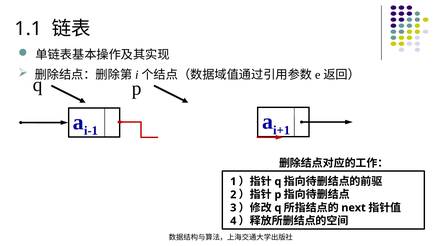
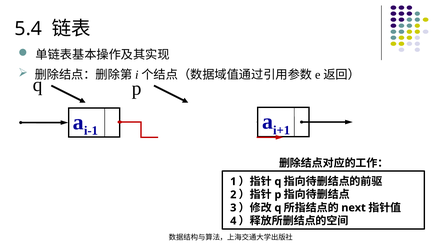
1.1: 1.1 -> 5.4 (28, 29)
